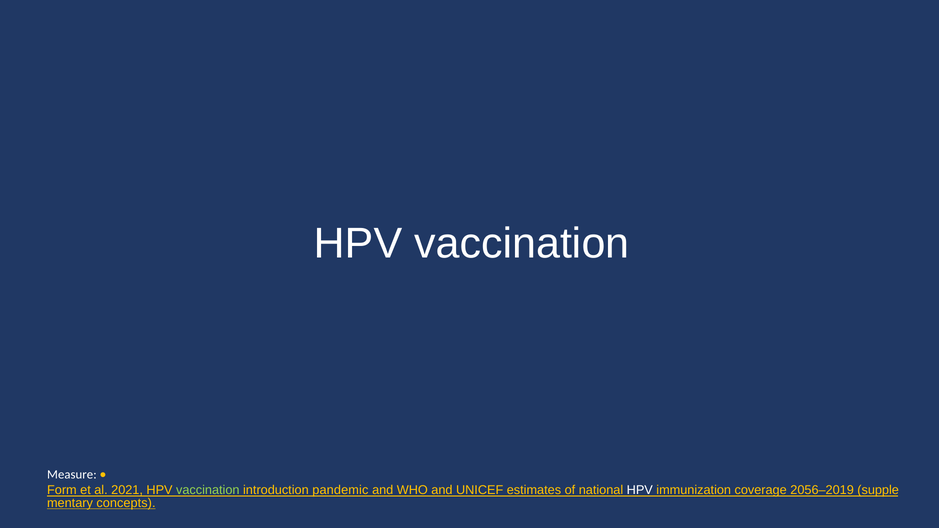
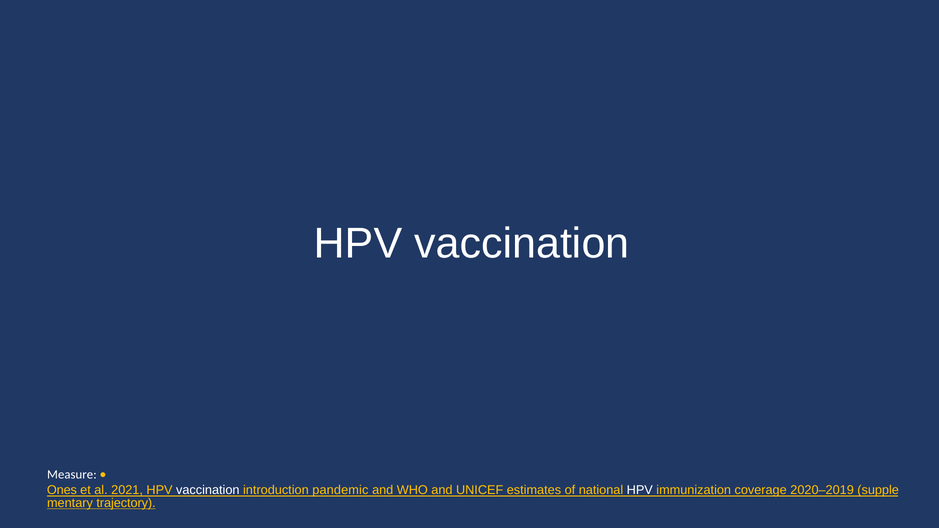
Form: Form -> Ones (62, 490)
vaccination colour: light green -> white (208, 490)
2056–2019: 2056–2019 -> 2020–2019 (822, 490)
concepts: concepts -> trajectory (126, 503)
